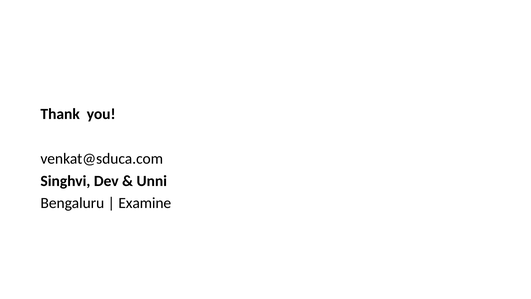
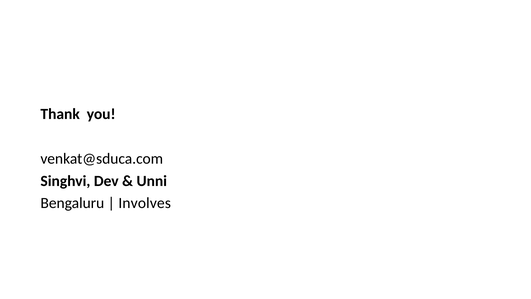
Examine: Examine -> Involves (145, 203)
